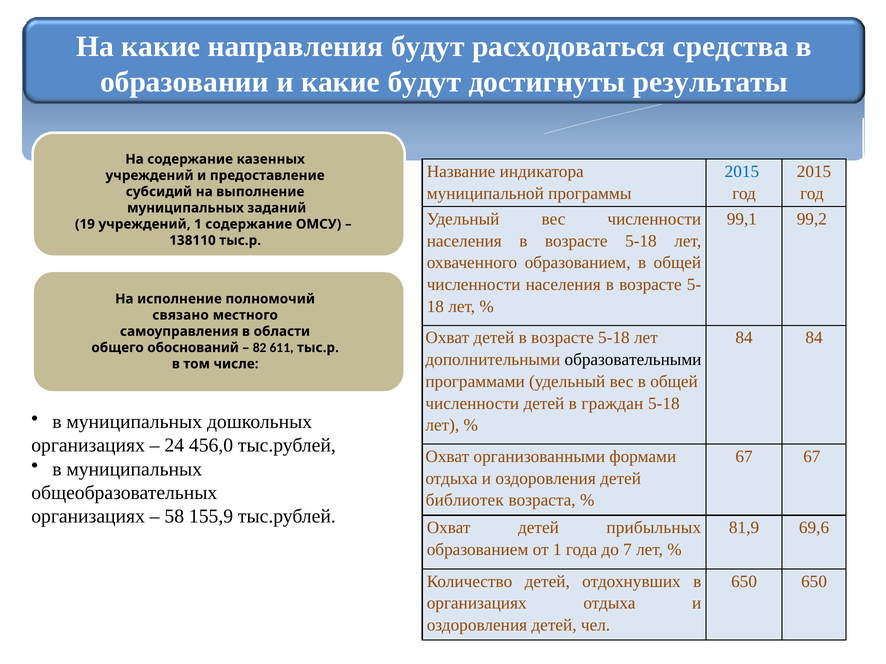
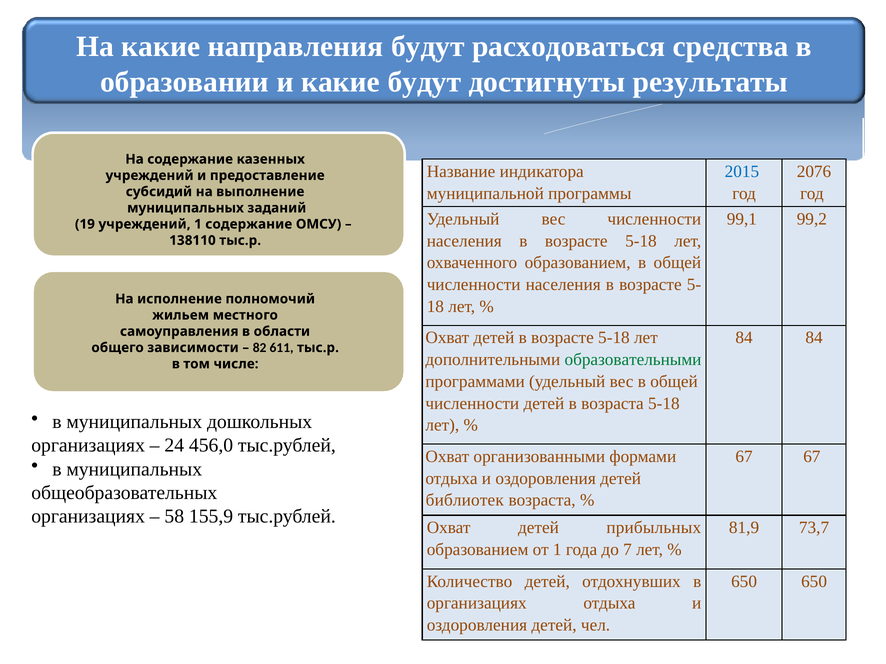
2015: 2015 -> 2076 (814, 172)
связано: связано -> жильем (181, 315)
обоснований: обоснований -> зависимости (193, 348)
образовательными colour: black -> green (633, 360)
в граждан: граждан -> возраста (612, 404)
69,6: 69,6 -> 73,7 (814, 528)
